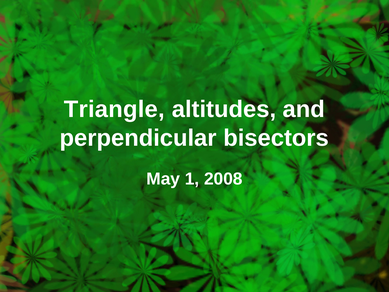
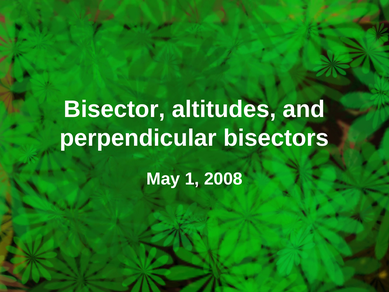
Triangle: Triangle -> Bisector (114, 109)
